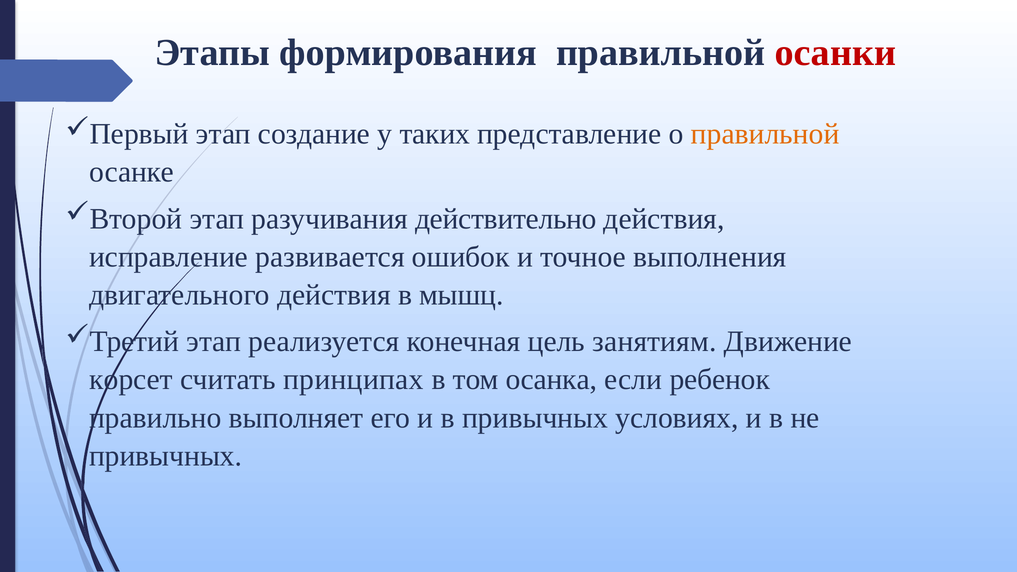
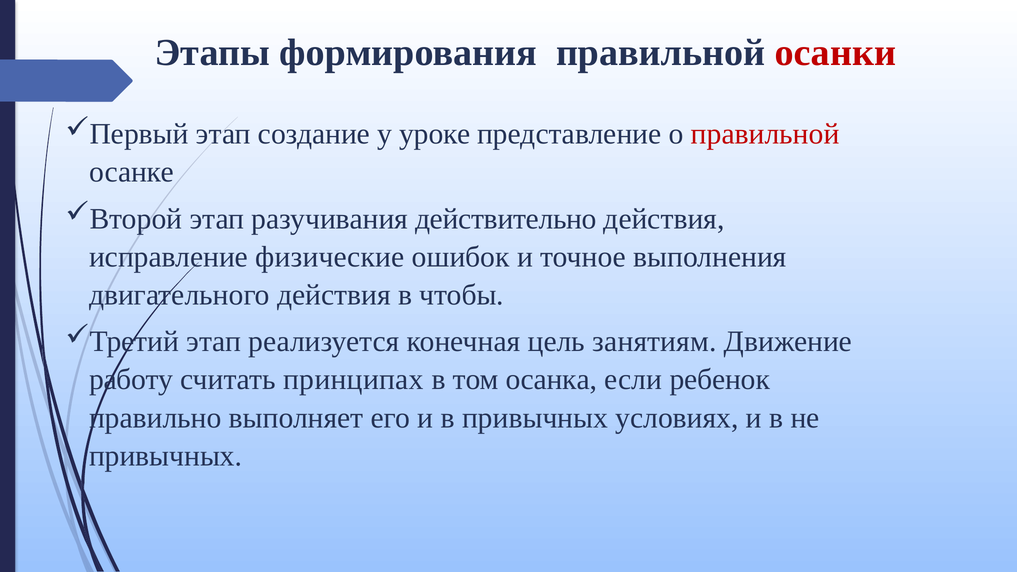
таких: таких -> уроке (435, 134)
правильной colour: orange -> red (765, 134)
развивается: развивается -> физические (330, 257)
мышц: мышц -> чтобы (462, 295)
корсет: корсет -> работу (131, 380)
